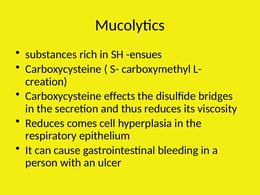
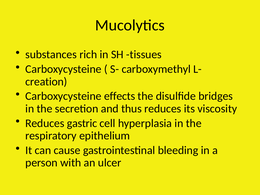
ensues: ensues -> tissues (144, 55)
comes: comes -> gastric (82, 123)
